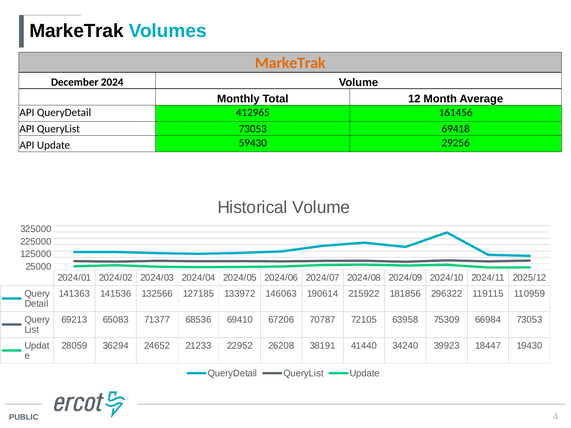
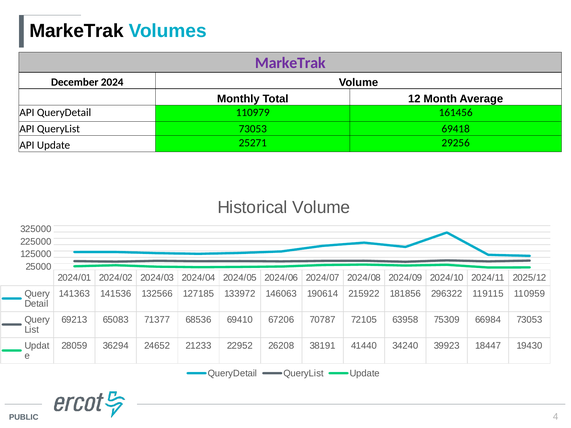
MarkeTrak colour: orange -> purple (290, 63)
412965: 412965 -> 110979 (253, 113)
59430: 59430 -> 25271 (253, 143)
